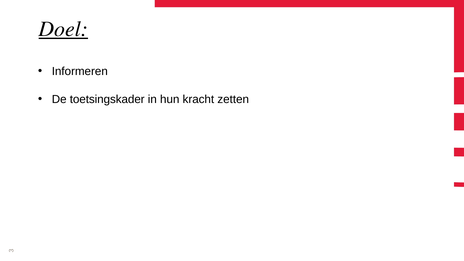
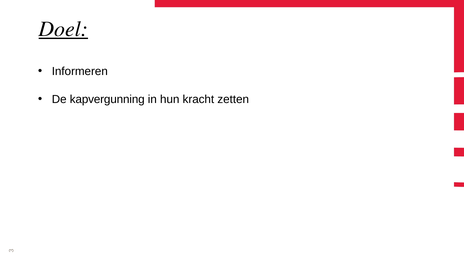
toetsingskader: toetsingskader -> kapvergunning (107, 99)
